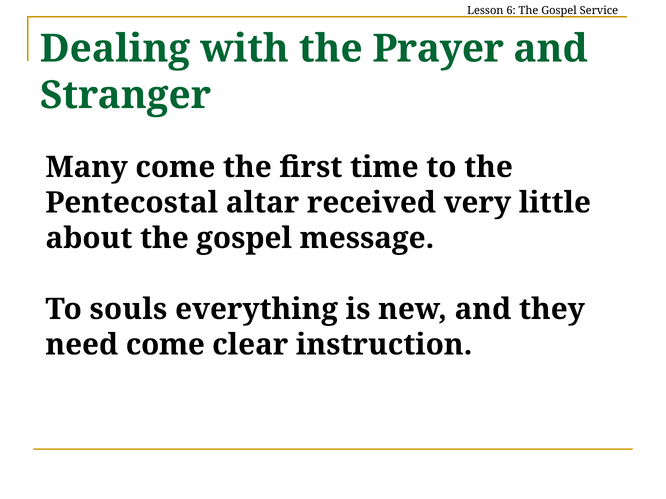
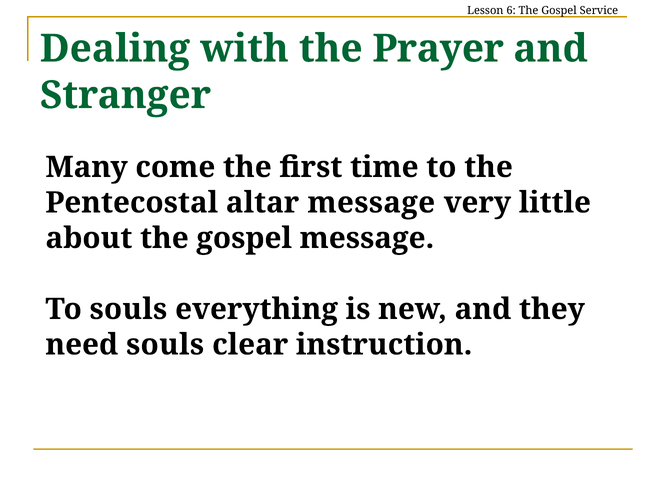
altar received: received -> message (371, 203)
need come: come -> souls (165, 345)
